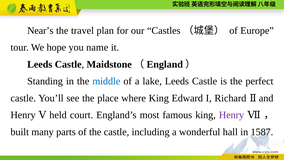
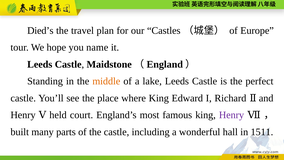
Near’s: Near’s -> Died’s (40, 30)
middle colour: blue -> orange (106, 81)
1587: 1587 -> 1511 (262, 132)
